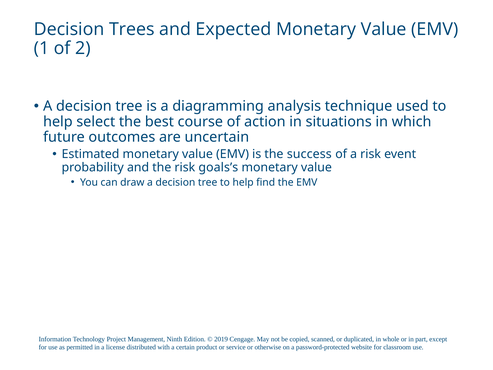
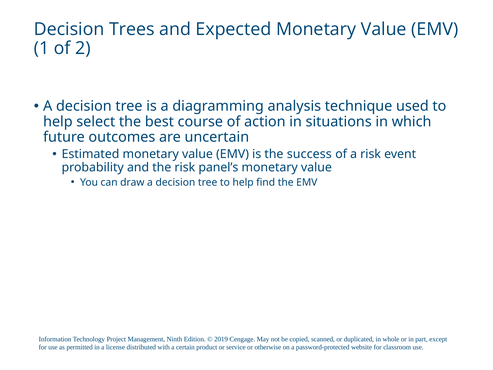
goals’s: goals’s -> panel’s (218, 167)
